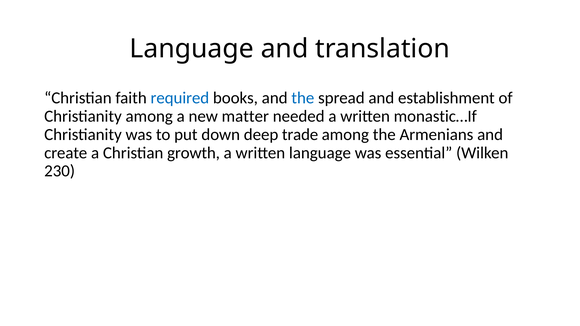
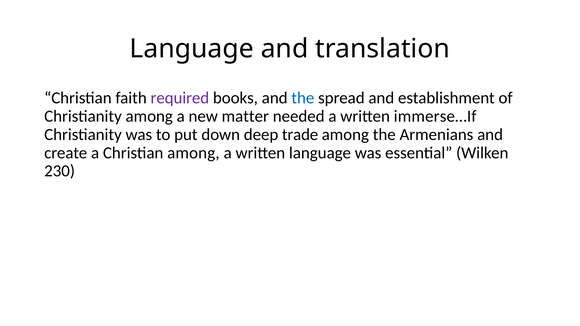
required colour: blue -> purple (180, 98)
monastic…If: monastic…If -> immerse…If (435, 116)
Christian growth: growth -> among (193, 153)
